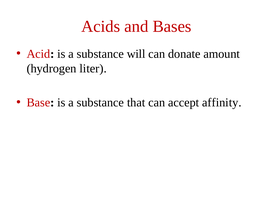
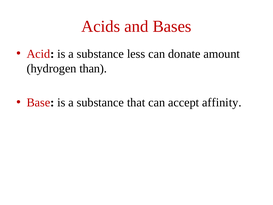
will: will -> less (136, 54)
liter: liter -> than (93, 68)
